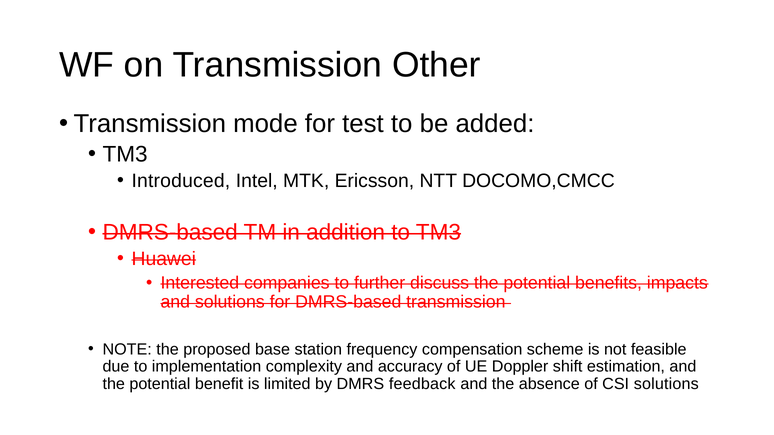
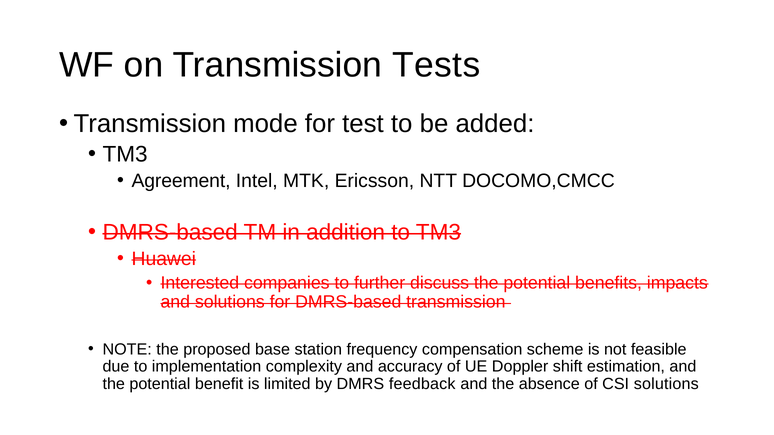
Other: Other -> Tests (436, 65)
Introduced: Introduced -> Agreement (181, 181)
